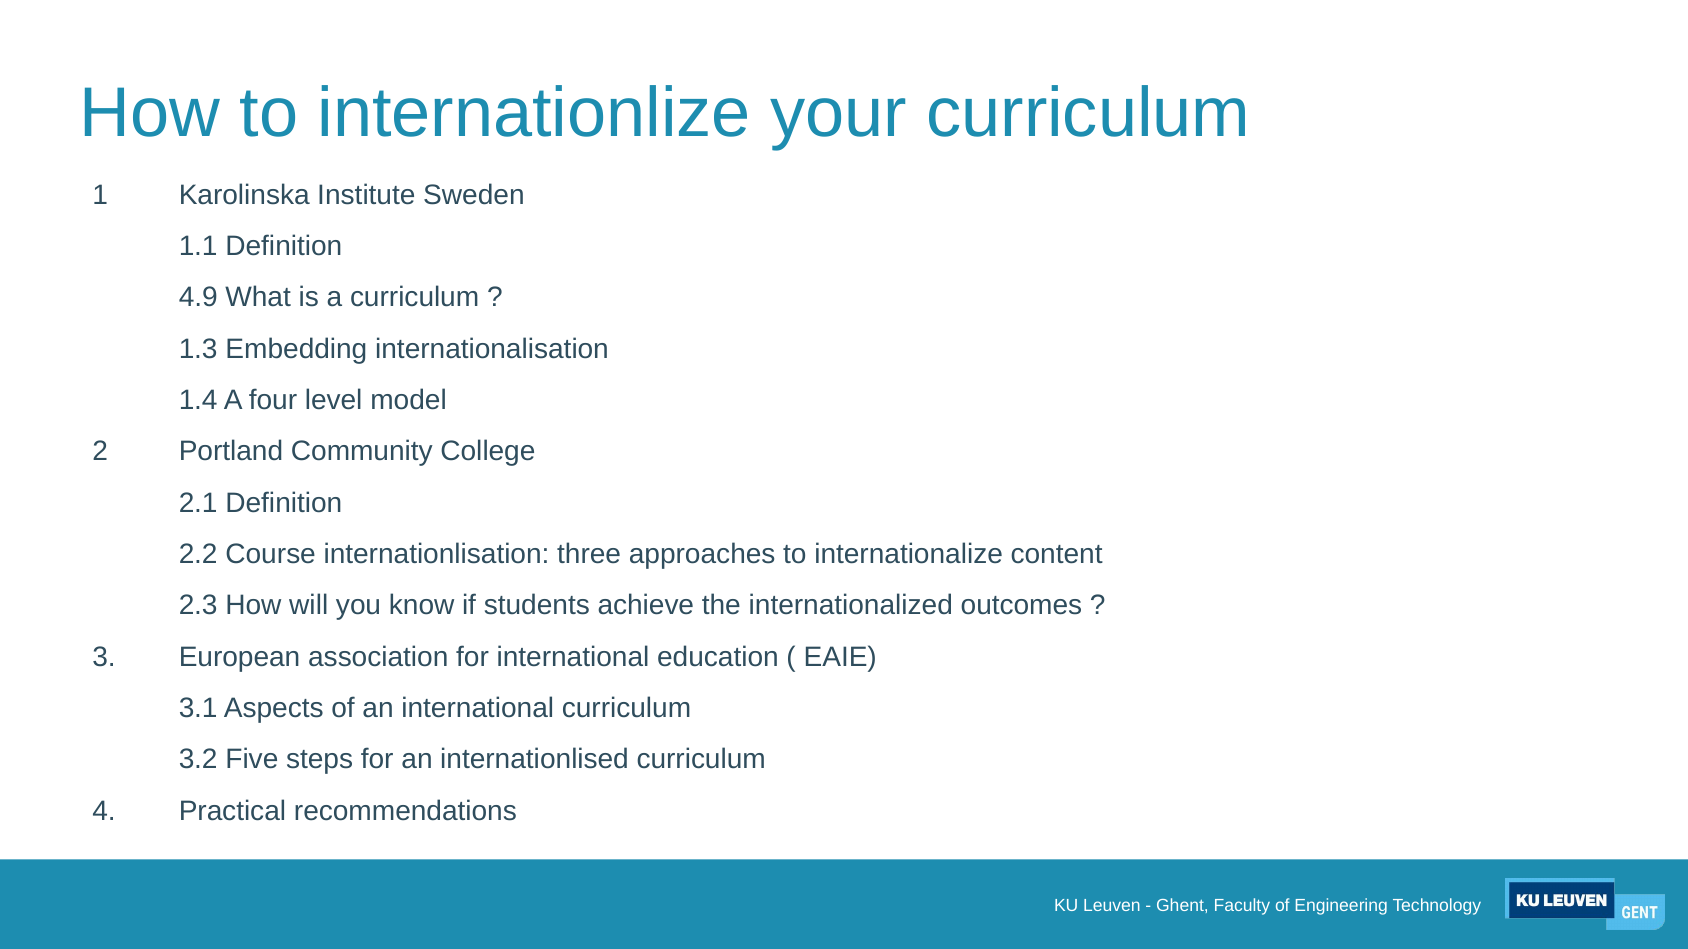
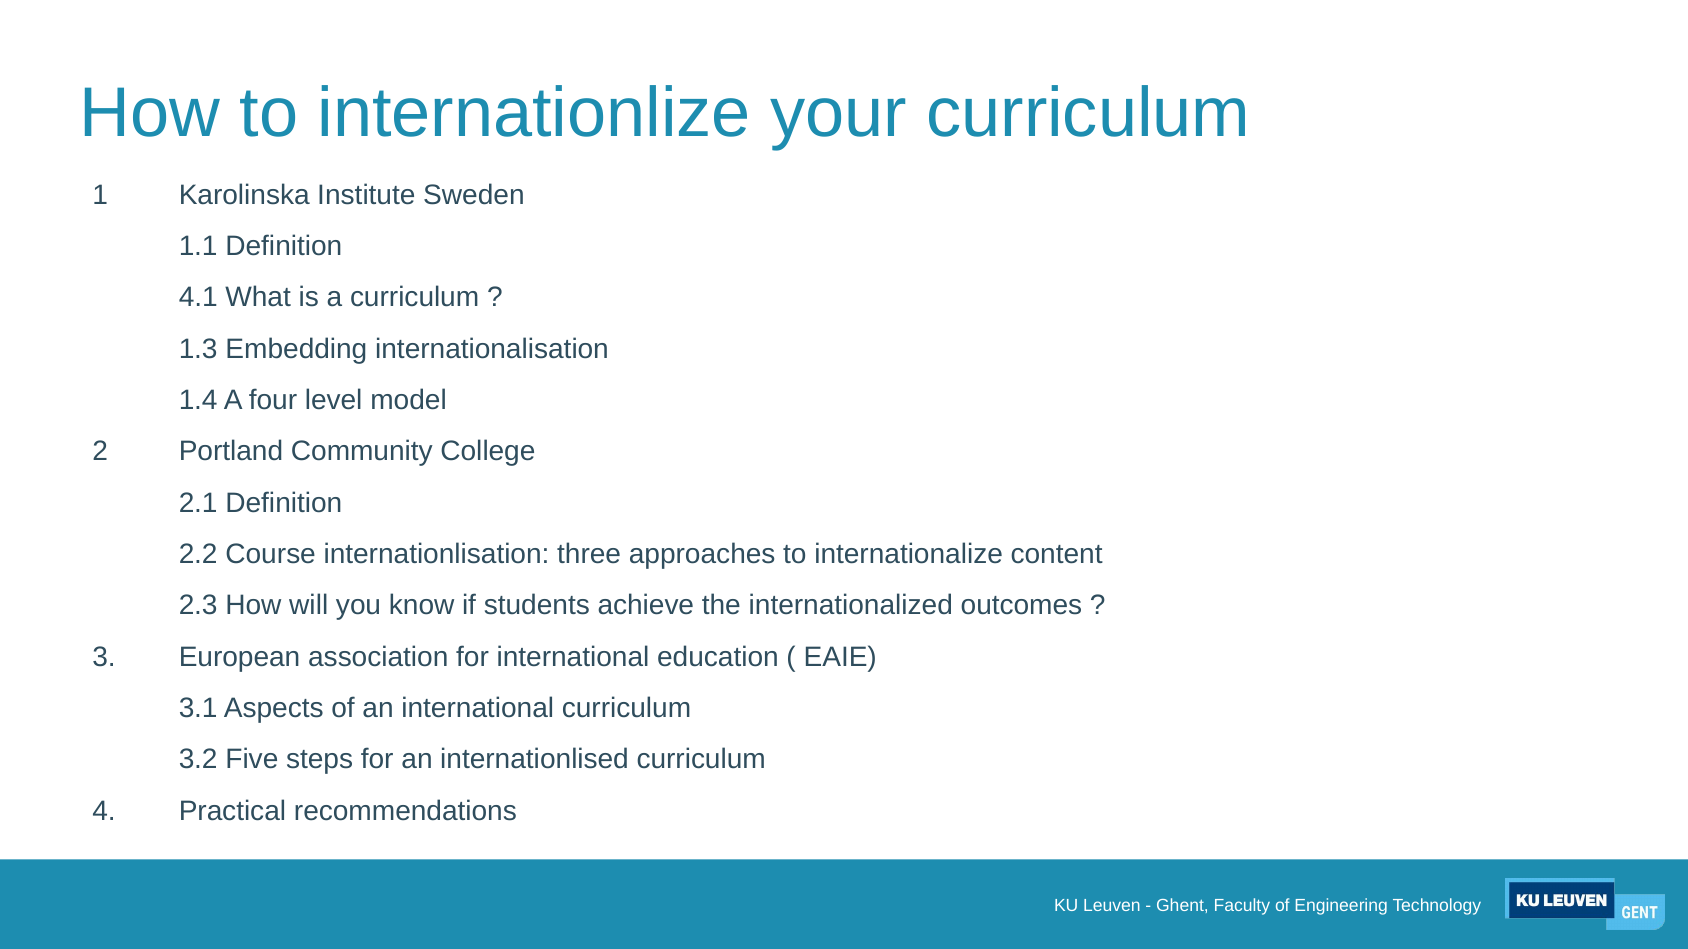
4.9: 4.9 -> 4.1 (198, 298)
